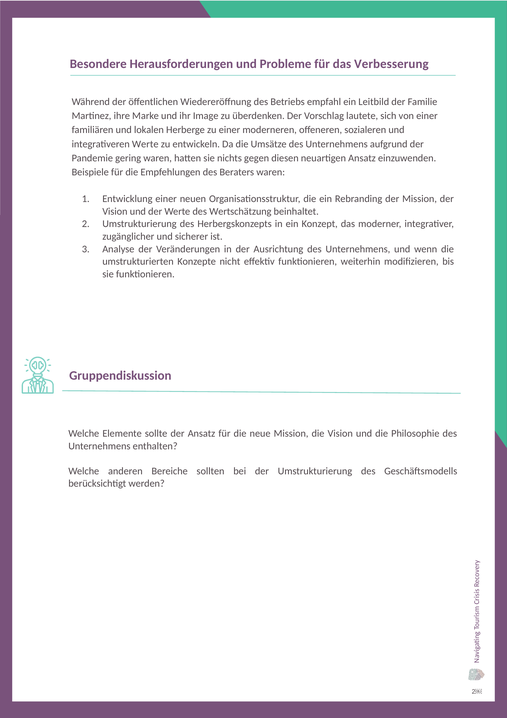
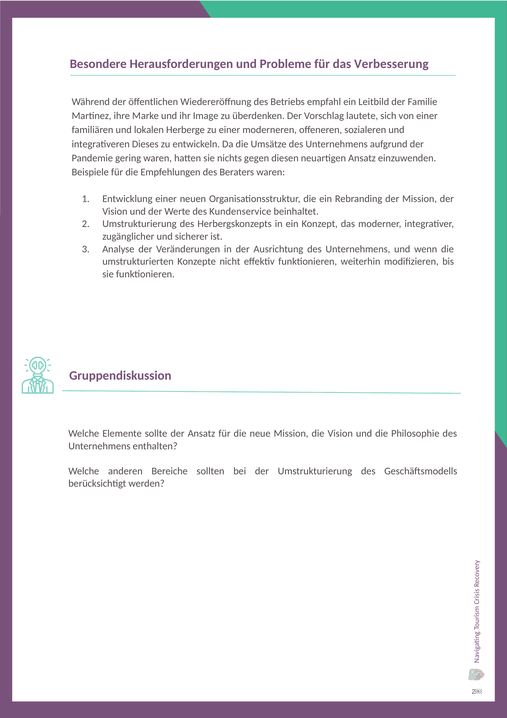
integrativeren Werte: Werte -> Dieses (145, 144)
Wertschätzung: Wertschätzung -> Kundenservice (240, 211)
